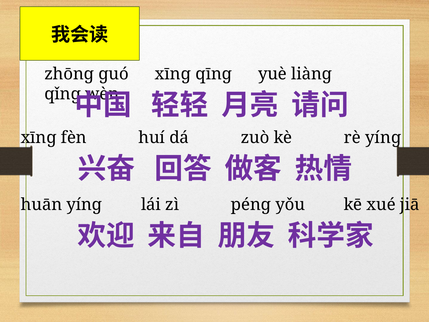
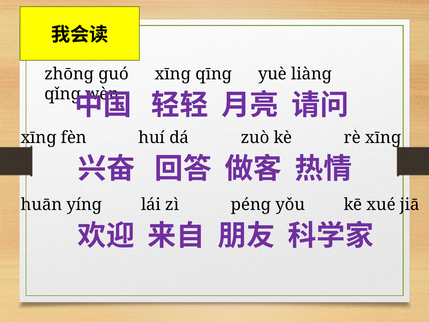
rè yínɡ: yínɡ -> xīnɡ (383, 138)
